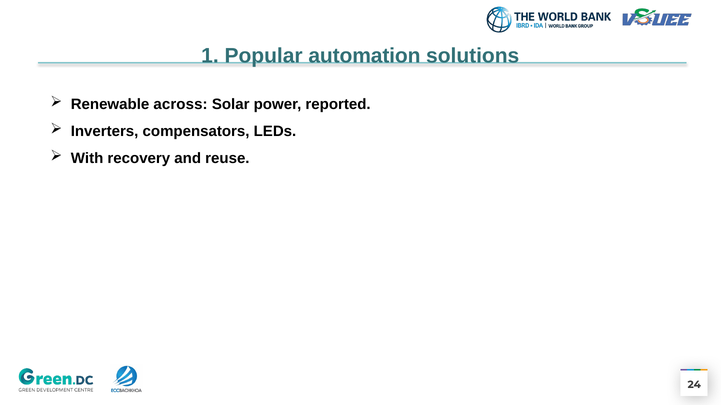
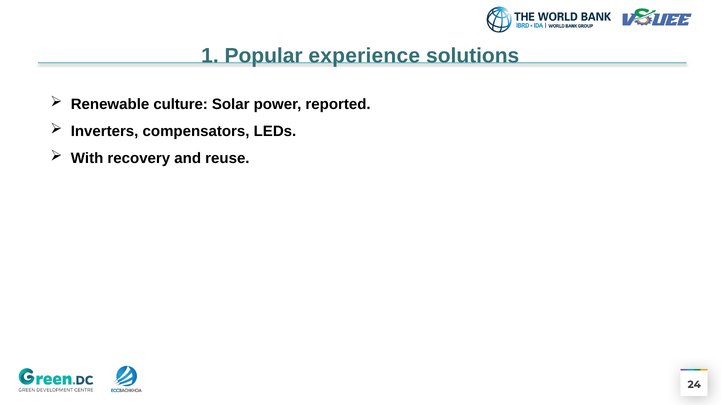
automation: automation -> experience (364, 56)
across: across -> culture (181, 104)
